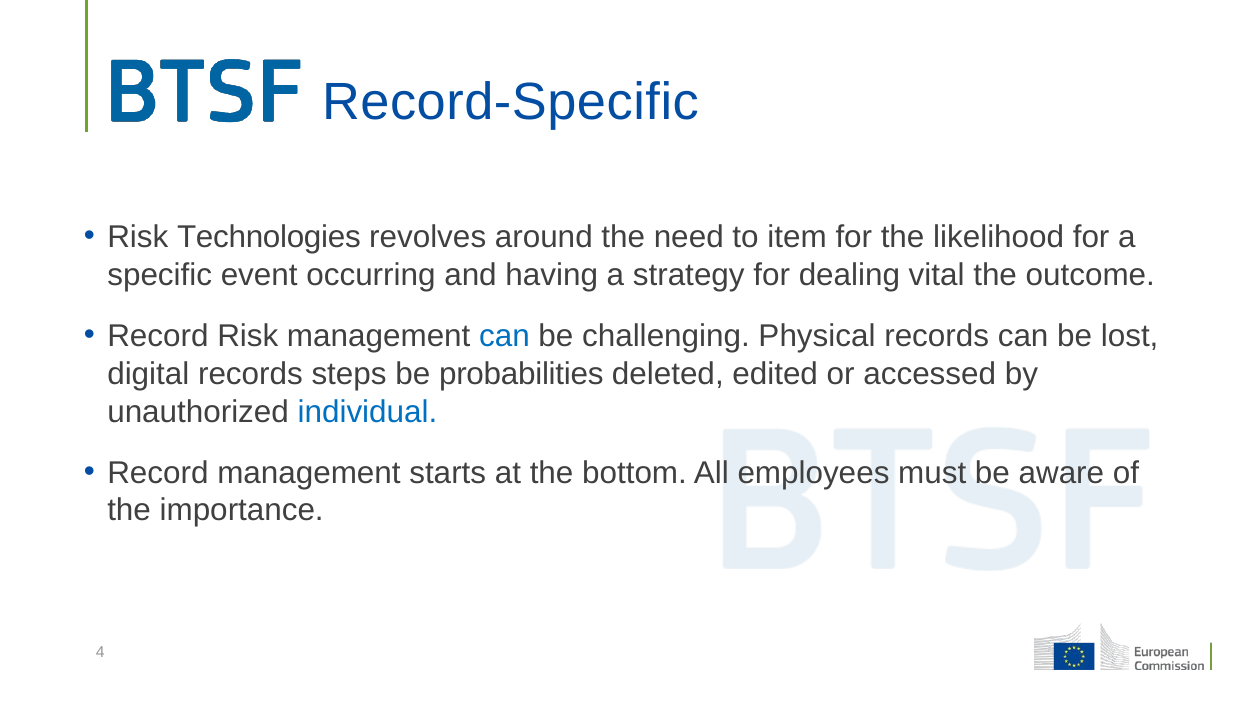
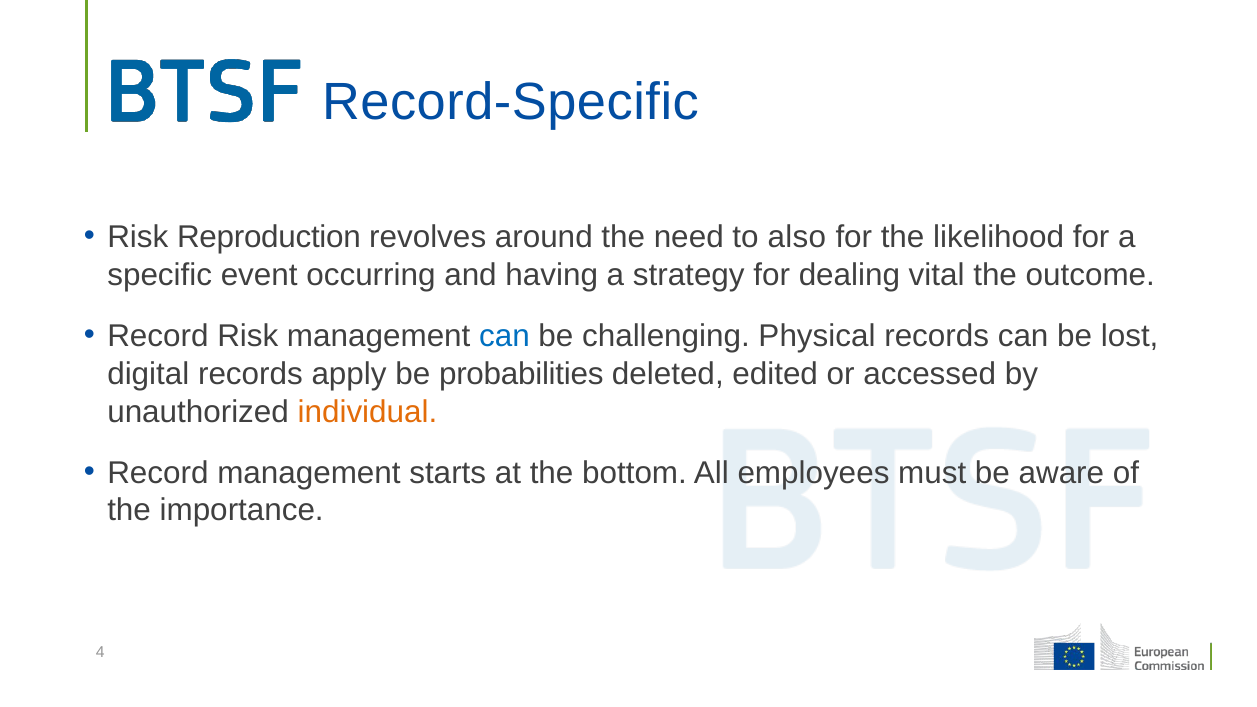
Technologies: Technologies -> Reproduction (269, 237)
item: item -> also (797, 237)
steps: steps -> apply (349, 374)
individual colour: blue -> orange (367, 412)
